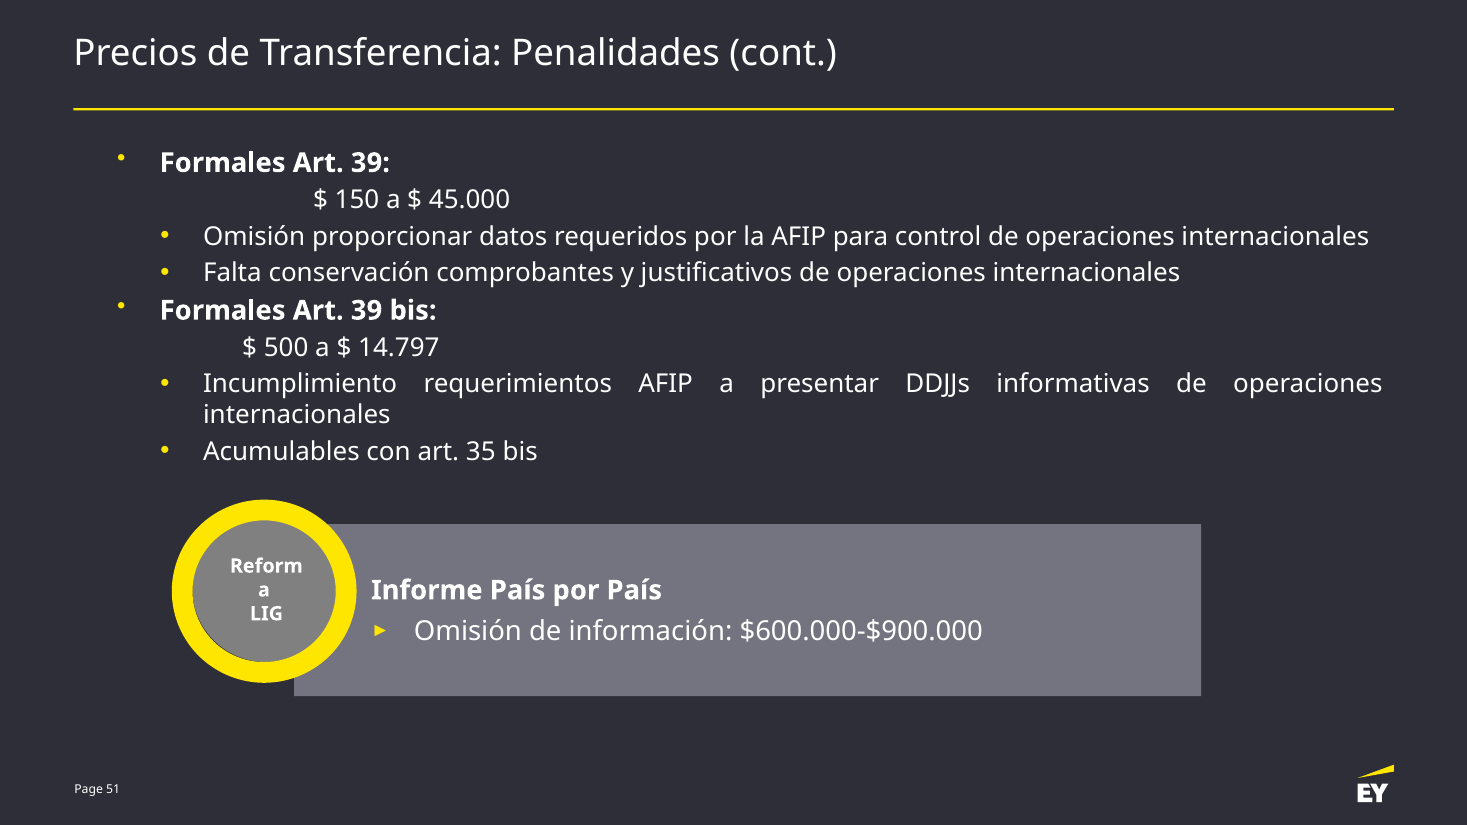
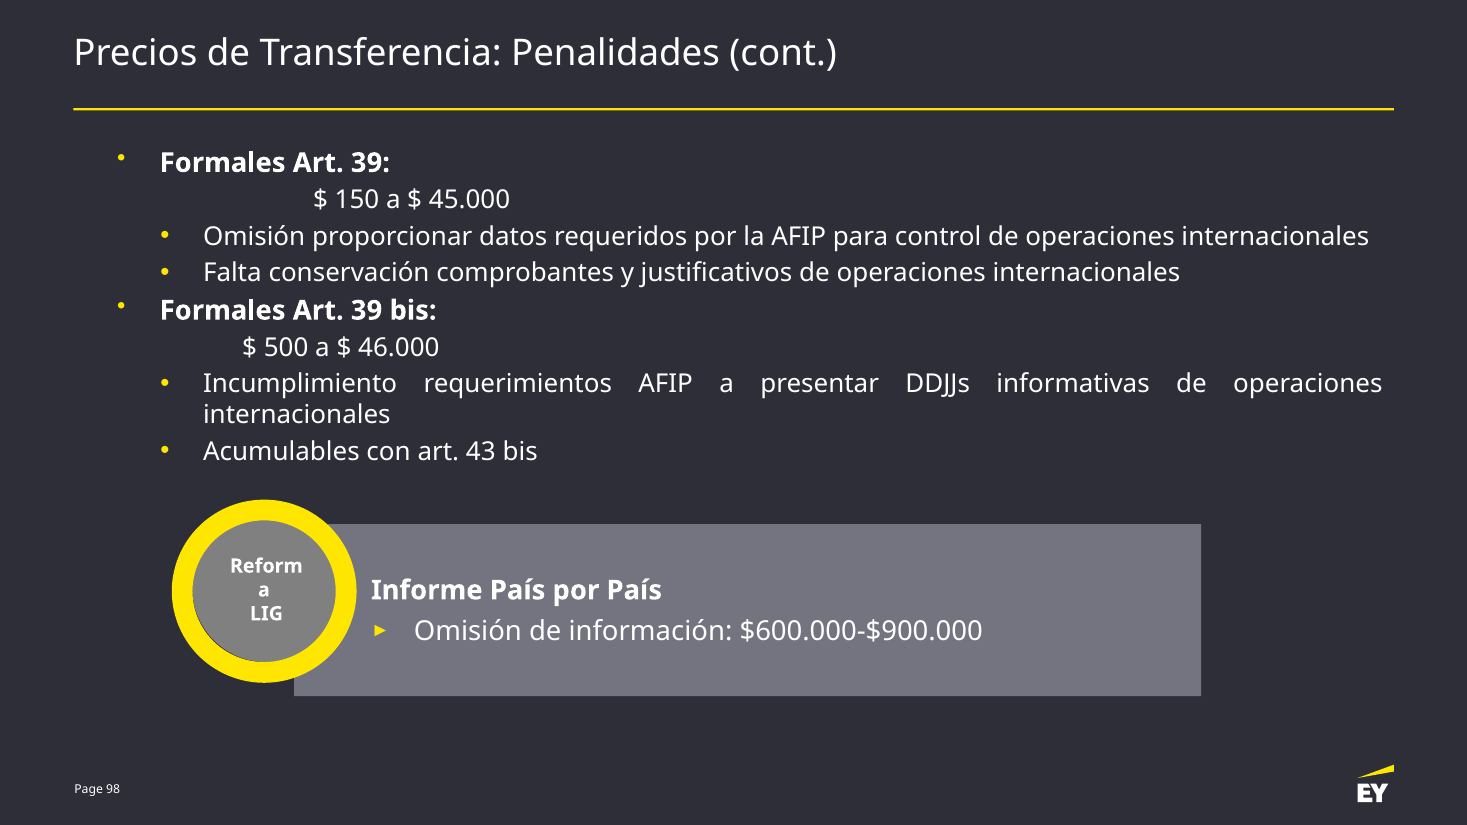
14.797: 14.797 -> 46.000 (399, 348)
35: 35 -> 43 (481, 452)
51: 51 -> 98 (113, 789)
